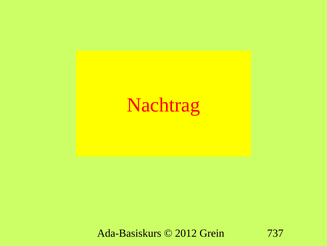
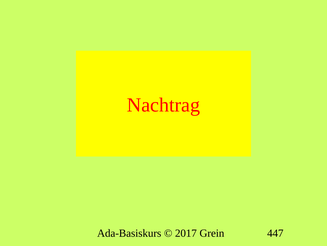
2012: 2012 -> 2017 (186, 232)
737: 737 -> 447 (275, 232)
